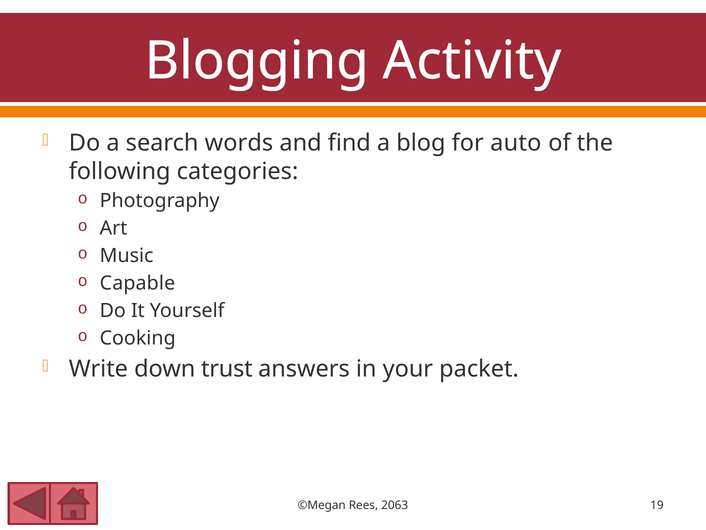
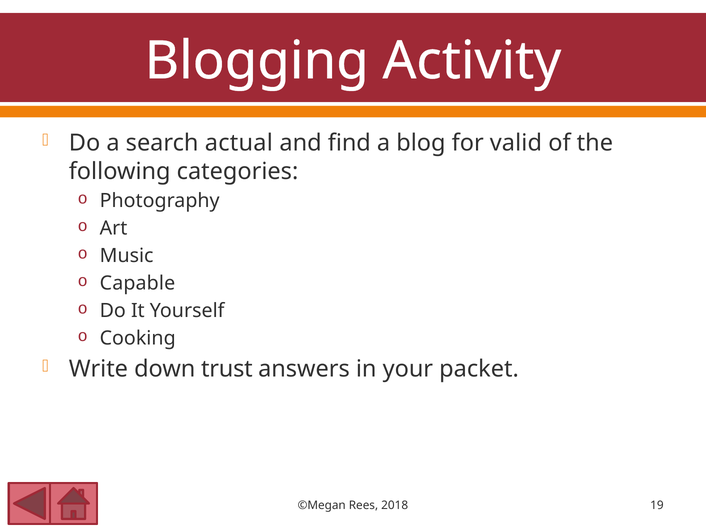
words: words -> actual (239, 143)
auto: auto -> valid (516, 143)
2063: 2063 -> 2018 (395, 505)
